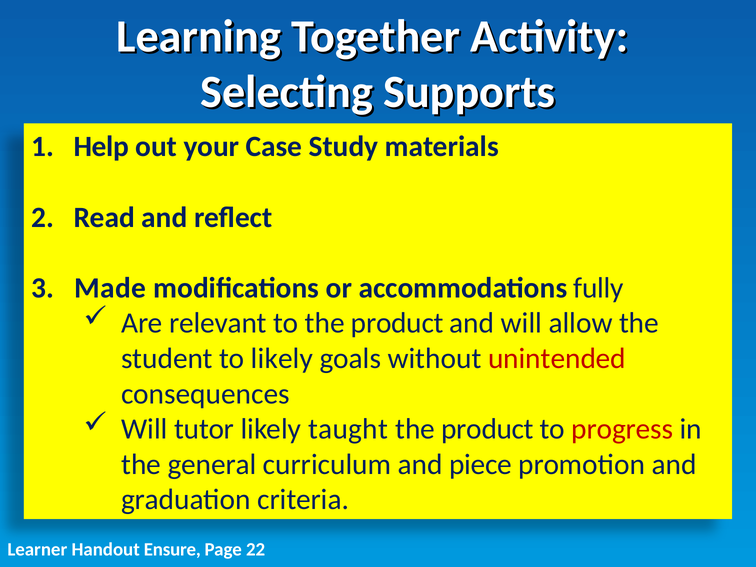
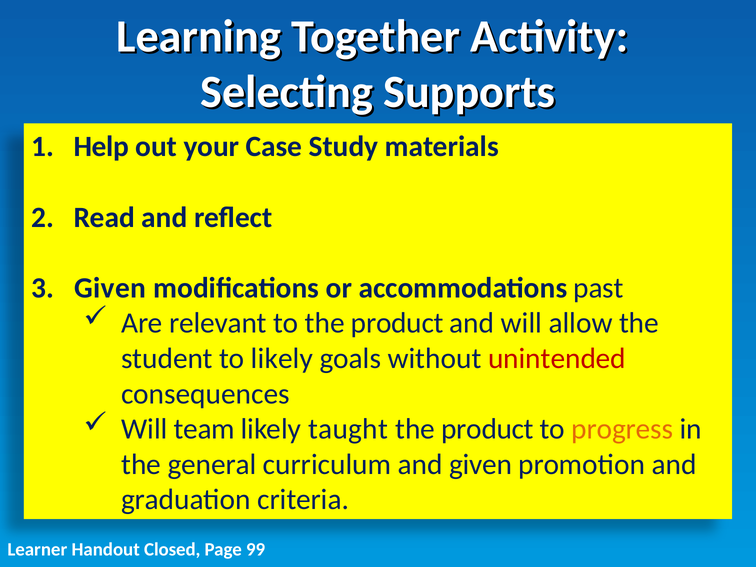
Made: Made -> Given (110, 288)
fully: fully -> past (598, 288)
tutor: tutor -> team (204, 429)
progress colour: red -> orange (622, 429)
and piece: piece -> given (481, 464)
Ensure: Ensure -> Closed (172, 549)
22: 22 -> 99 (256, 549)
